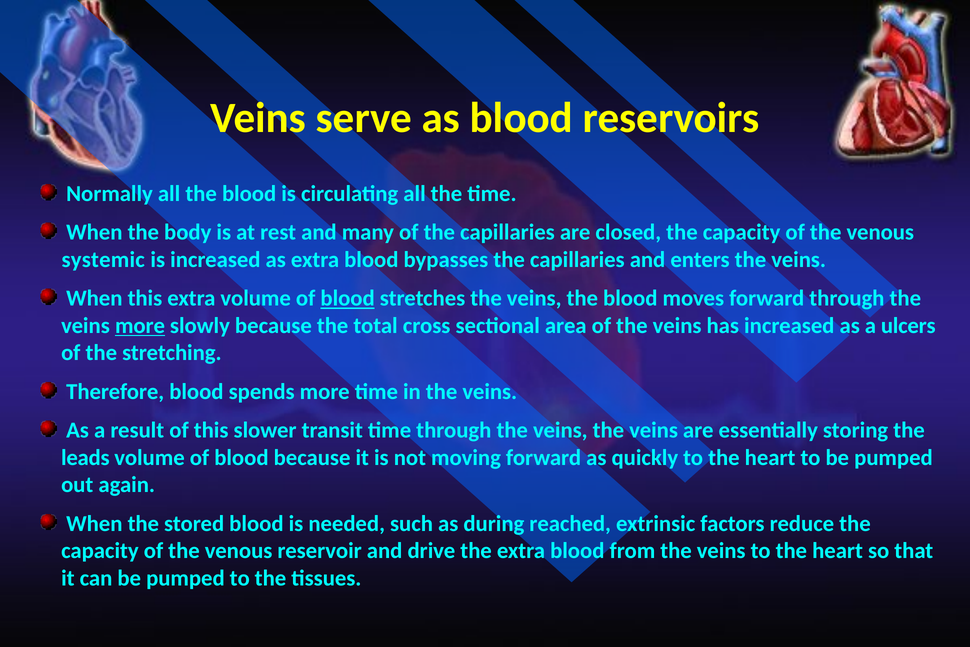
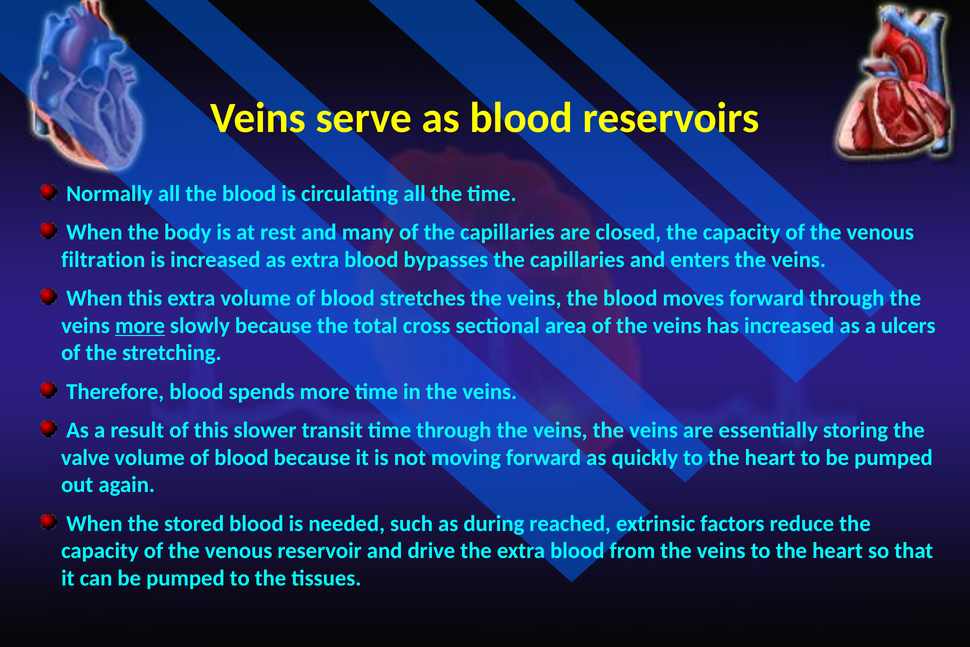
systemic: systemic -> filtration (103, 260)
blood underline: present -> none (348, 298)
leads: leads -> valve (85, 457)
